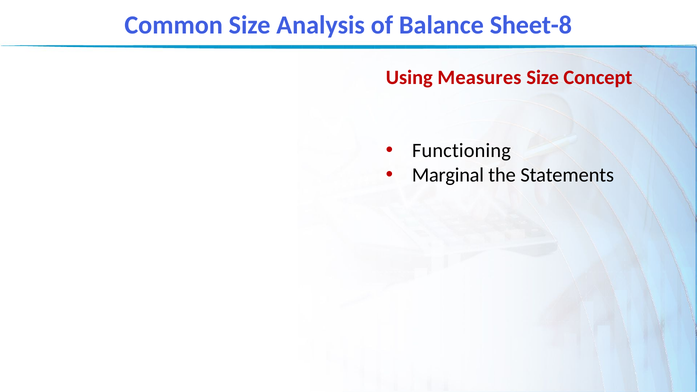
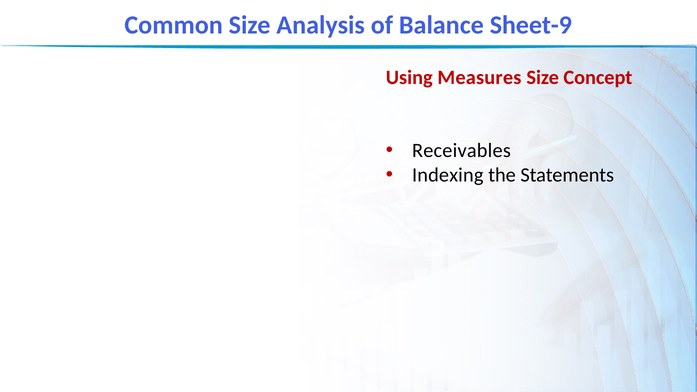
Sheet-8: Sheet-8 -> Sheet-9 (531, 25)
Functioning: Functioning -> Receivables (461, 151)
Marginal: Marginal -> Indexing (448, 175)
